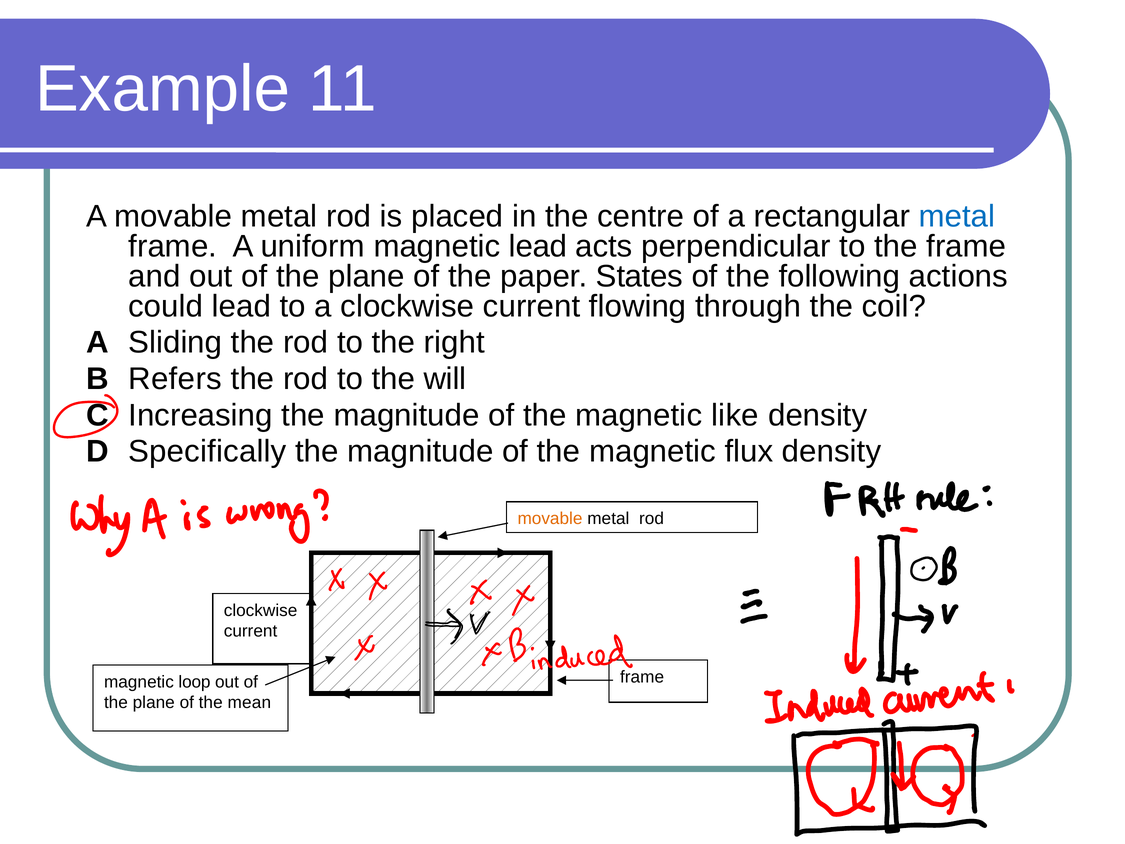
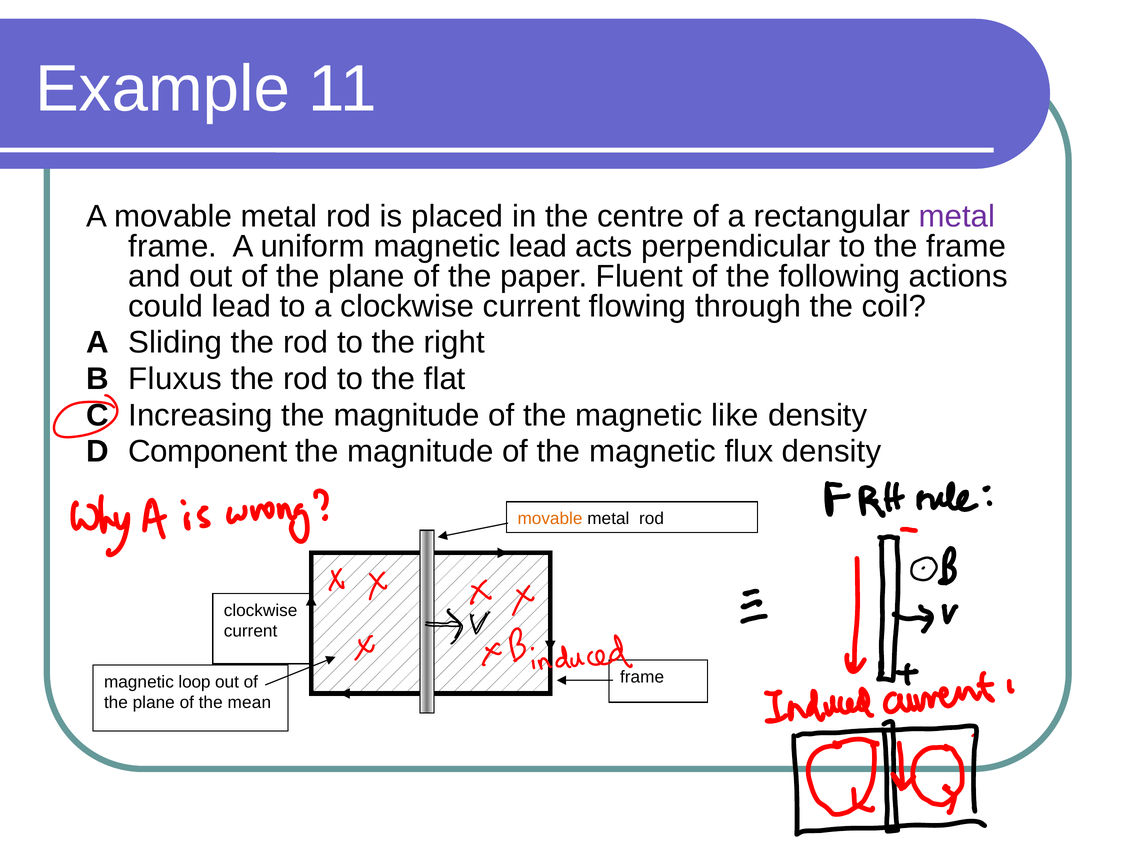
metal colour: blue -> purple (957, 216)
States: States -> Fluent (639, 276)
Refers: Refers -> Fluxus (175, 379)
will: will -> flat (445, 379)
Specifically: Specifically -> Component (208, 451)
